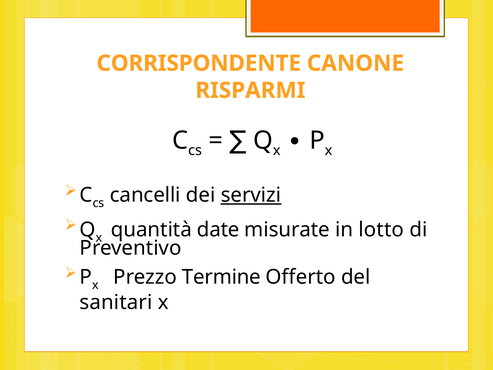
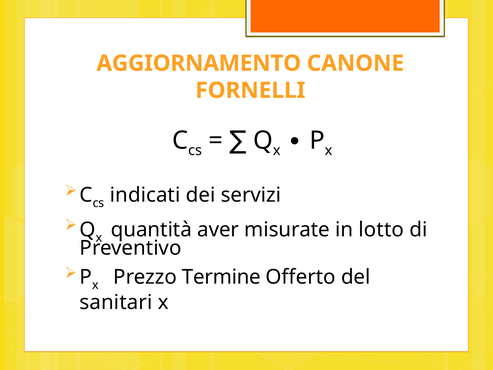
CORRISPONDENTE: CORRISPONDENTE -> AGGIORNAMENTO (199, 63)
RISPARMI: RISPARMI -> FORNELLI (250, 90)
cancelli: cancelli -> indicati (145, 195)
servizi underline: present -> none (251, 195)
date: date -> aver (218, 229)
